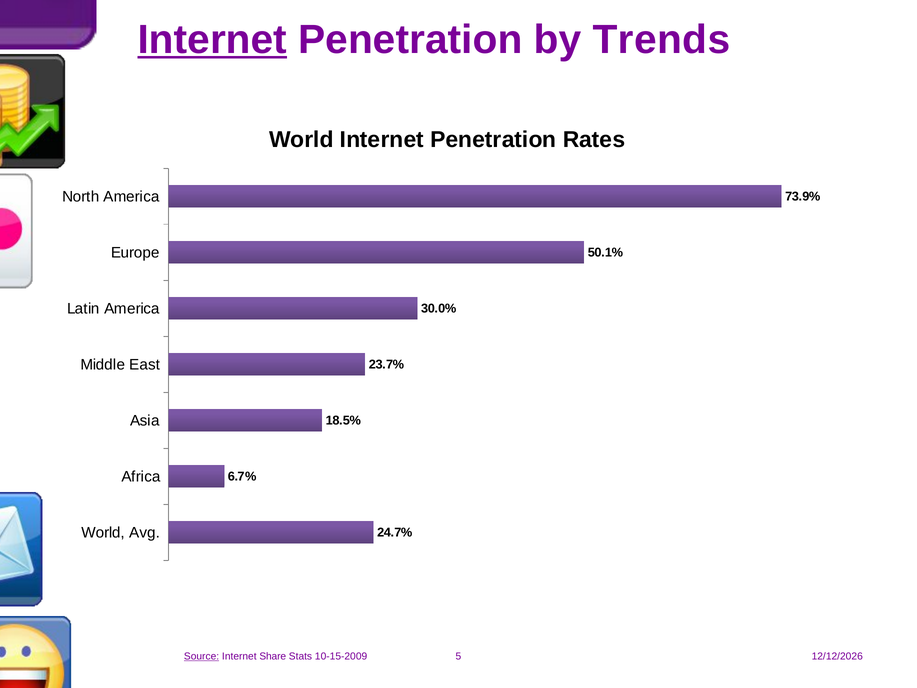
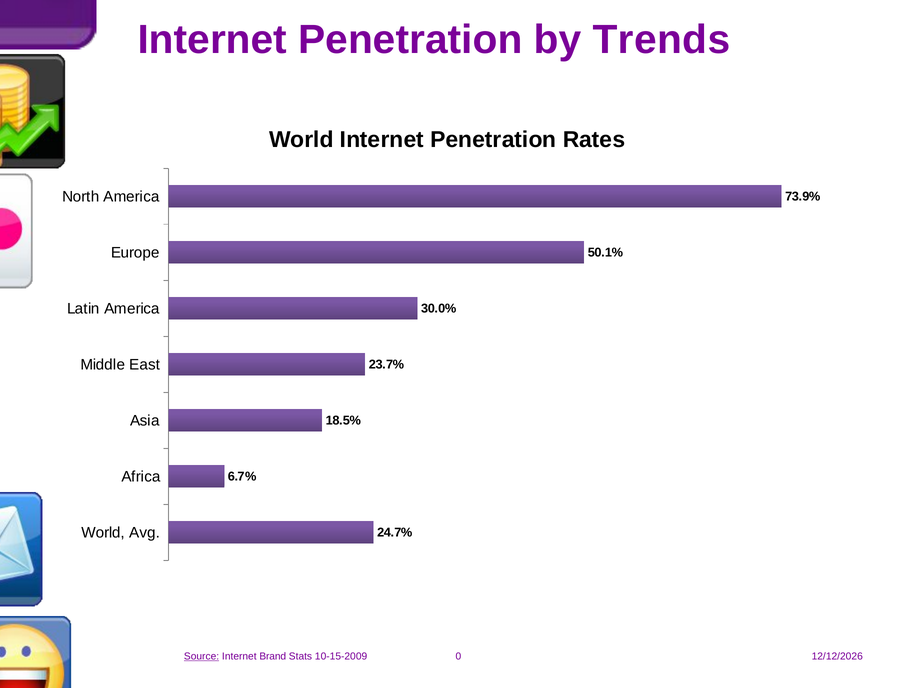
Internet underline: present -> none (212, 40)
Share: Share -> Brand (273, 656)
5: 5 -> 0 (458, 656)
